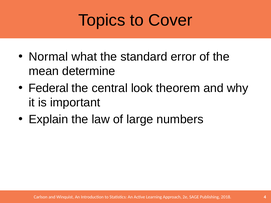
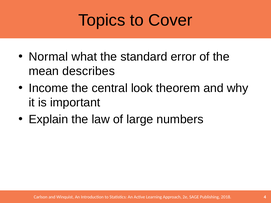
determine: determine -> describes (89, 71)
Federal: Federal -> Income (48, 88)
